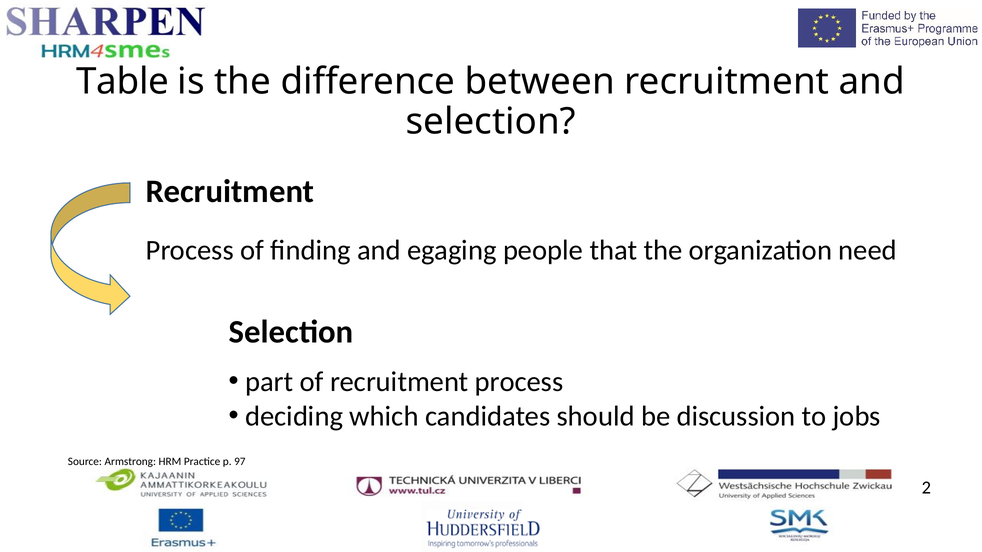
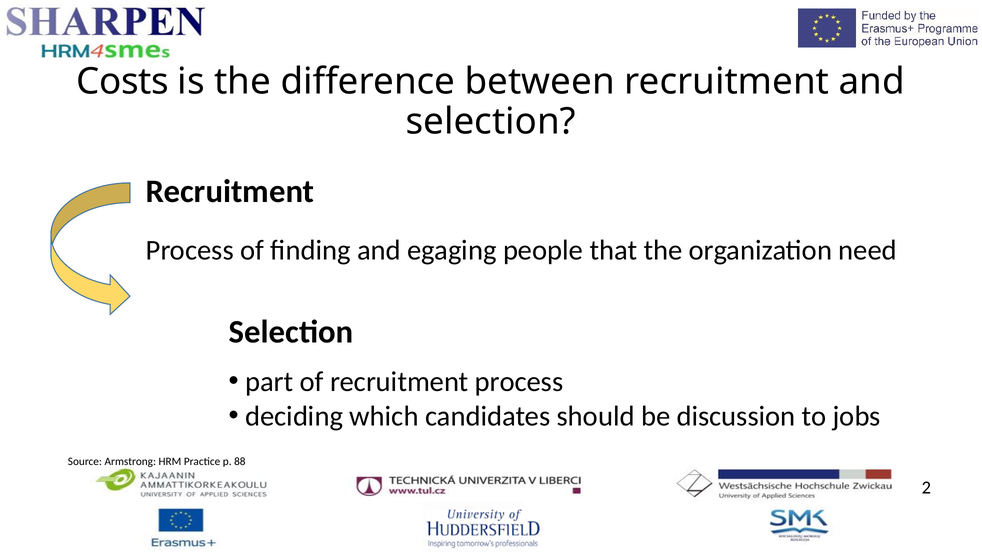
Table: Table -> Costs (123, 82)
97: 97 -> 88 (240, 462)
